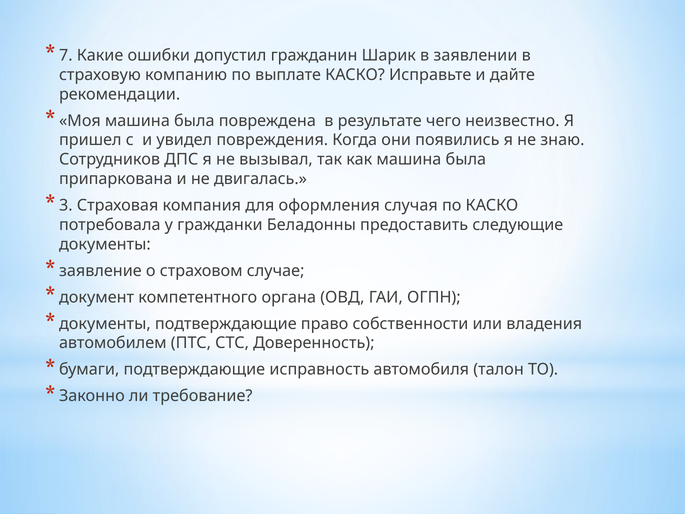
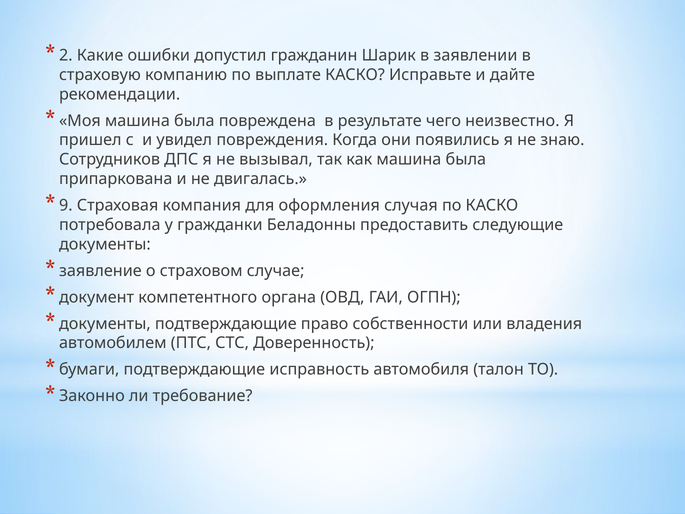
7: 7 -> 2 (66, 55)
3: 3 -> 9 (66, 205)
